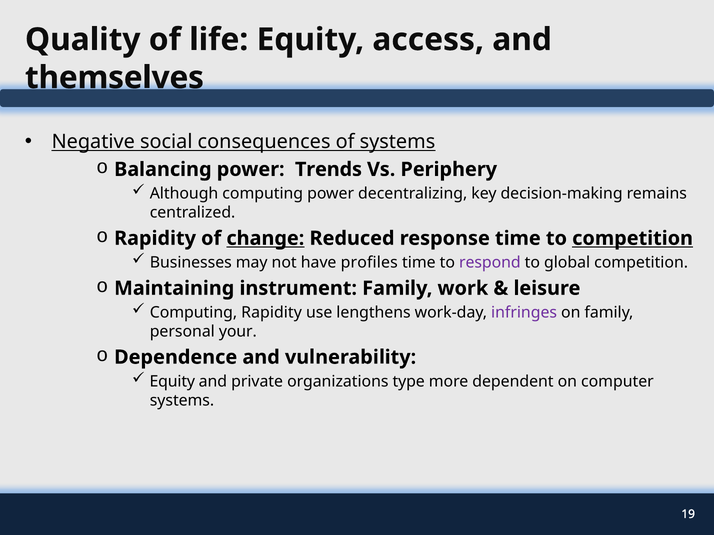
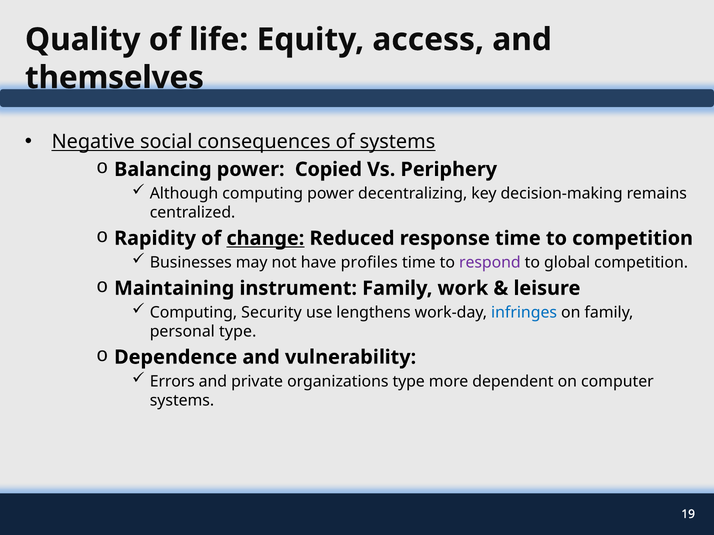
Trends: Trends -> Copied (328, 170)
competition underline: present -> none (633, 239)
Computing Rapidity: Rapidity -> Security (271, 313)
infringes colour: purple -> blue (524, 313)
personal your: your -> type (238, 332)
Equity: Equity -> Errors (172, 382)
